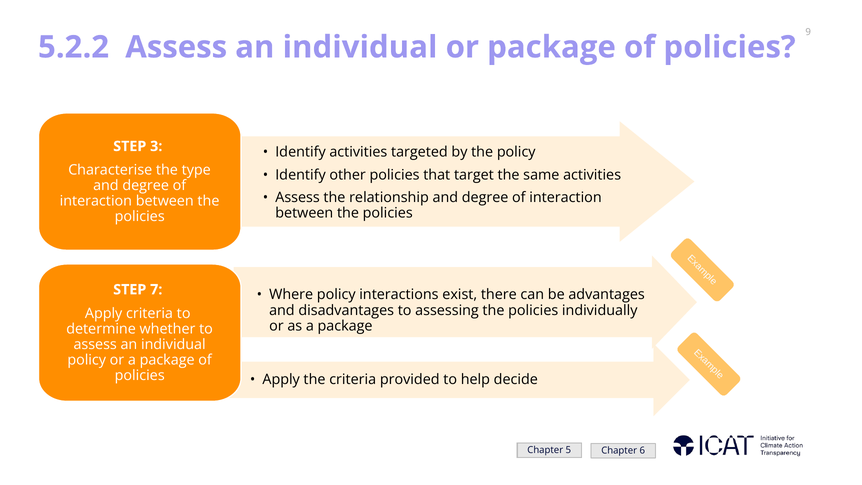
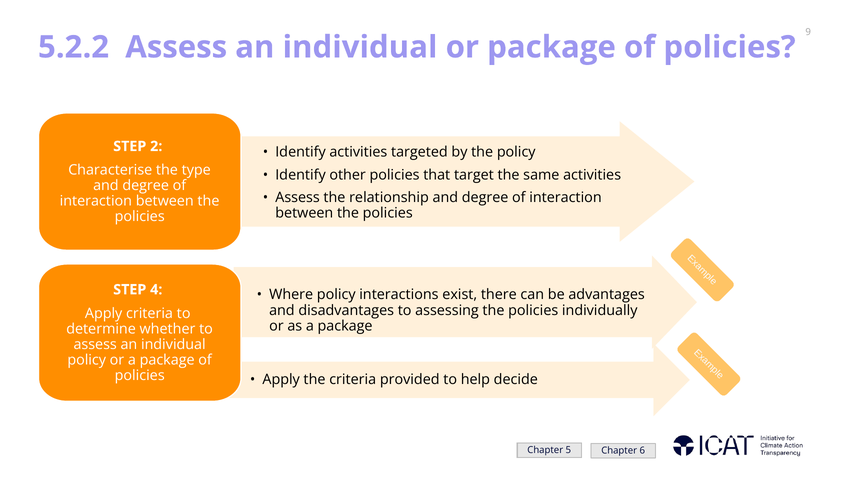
3: 3 -> 2 (156, 146)
7: 7 -> 4 (156, 290)
